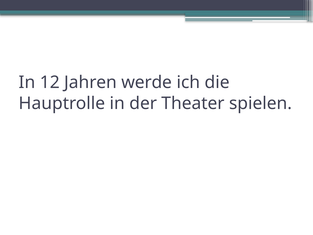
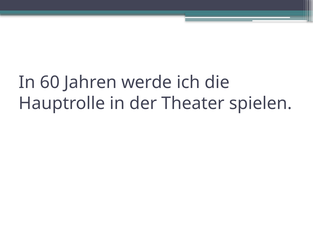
12: 12 -> 60 (50, 82)
